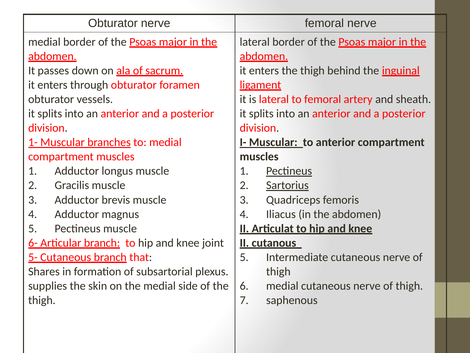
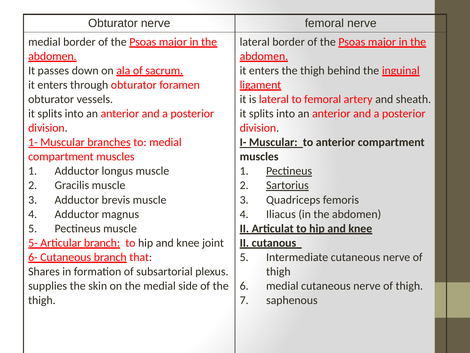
6-: 6- -> 5- (33, 243)
5-: 5- -> 6- (33, 257)
